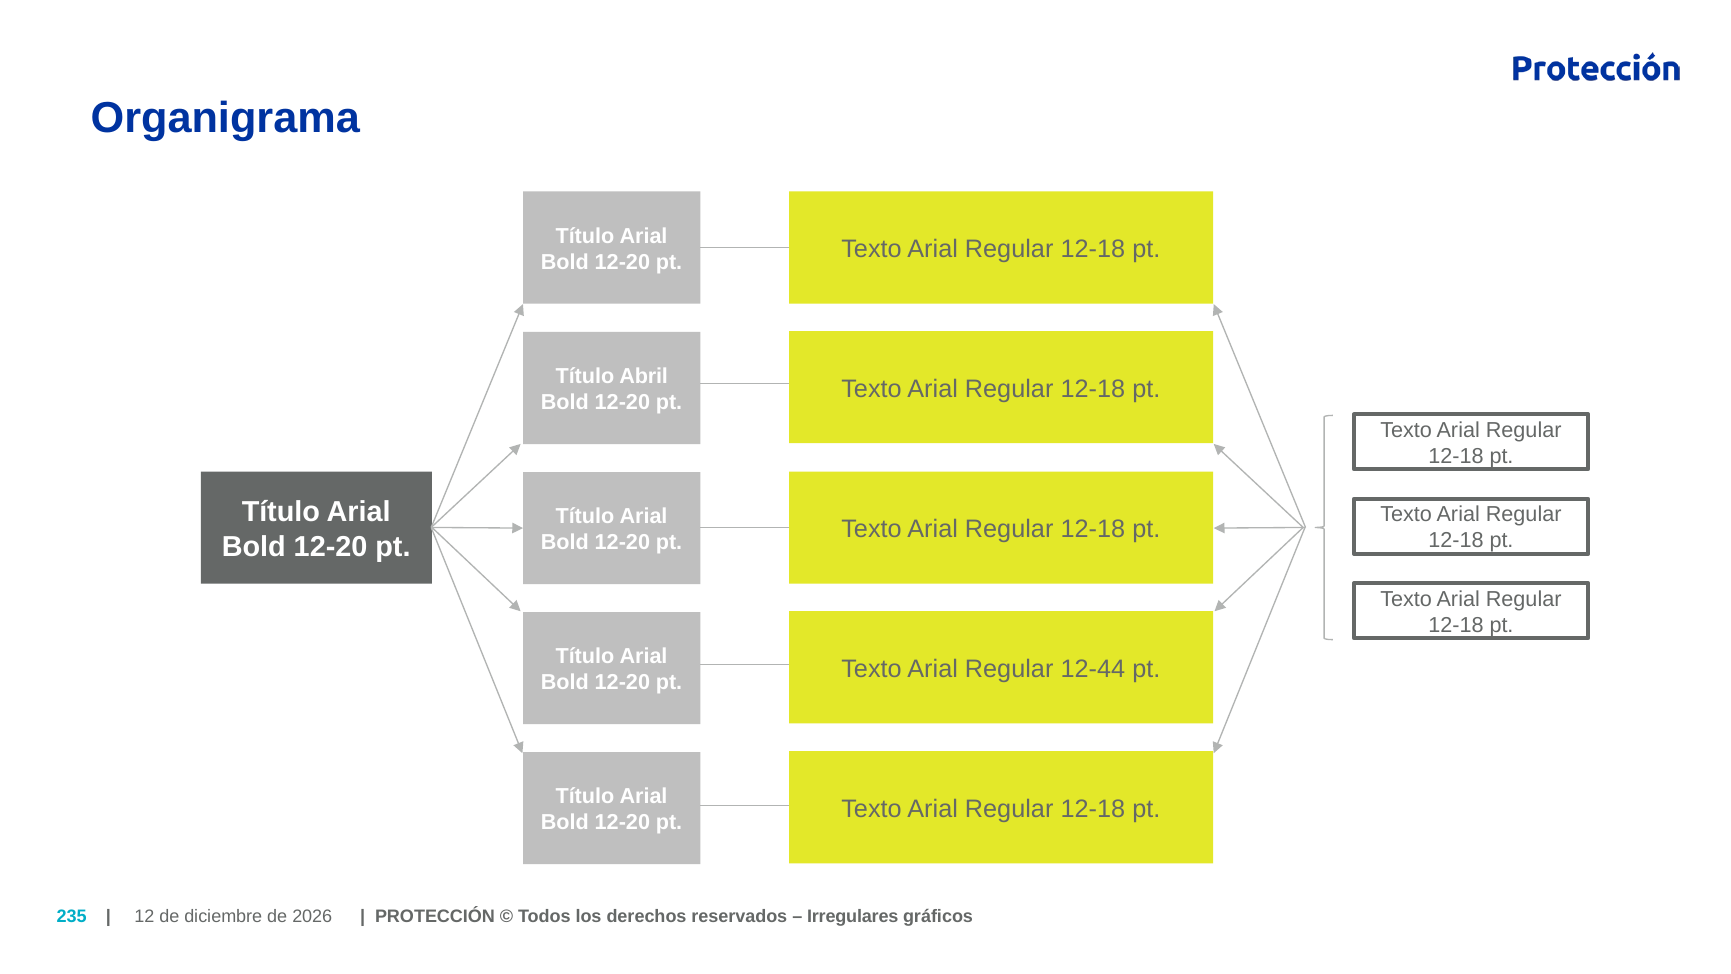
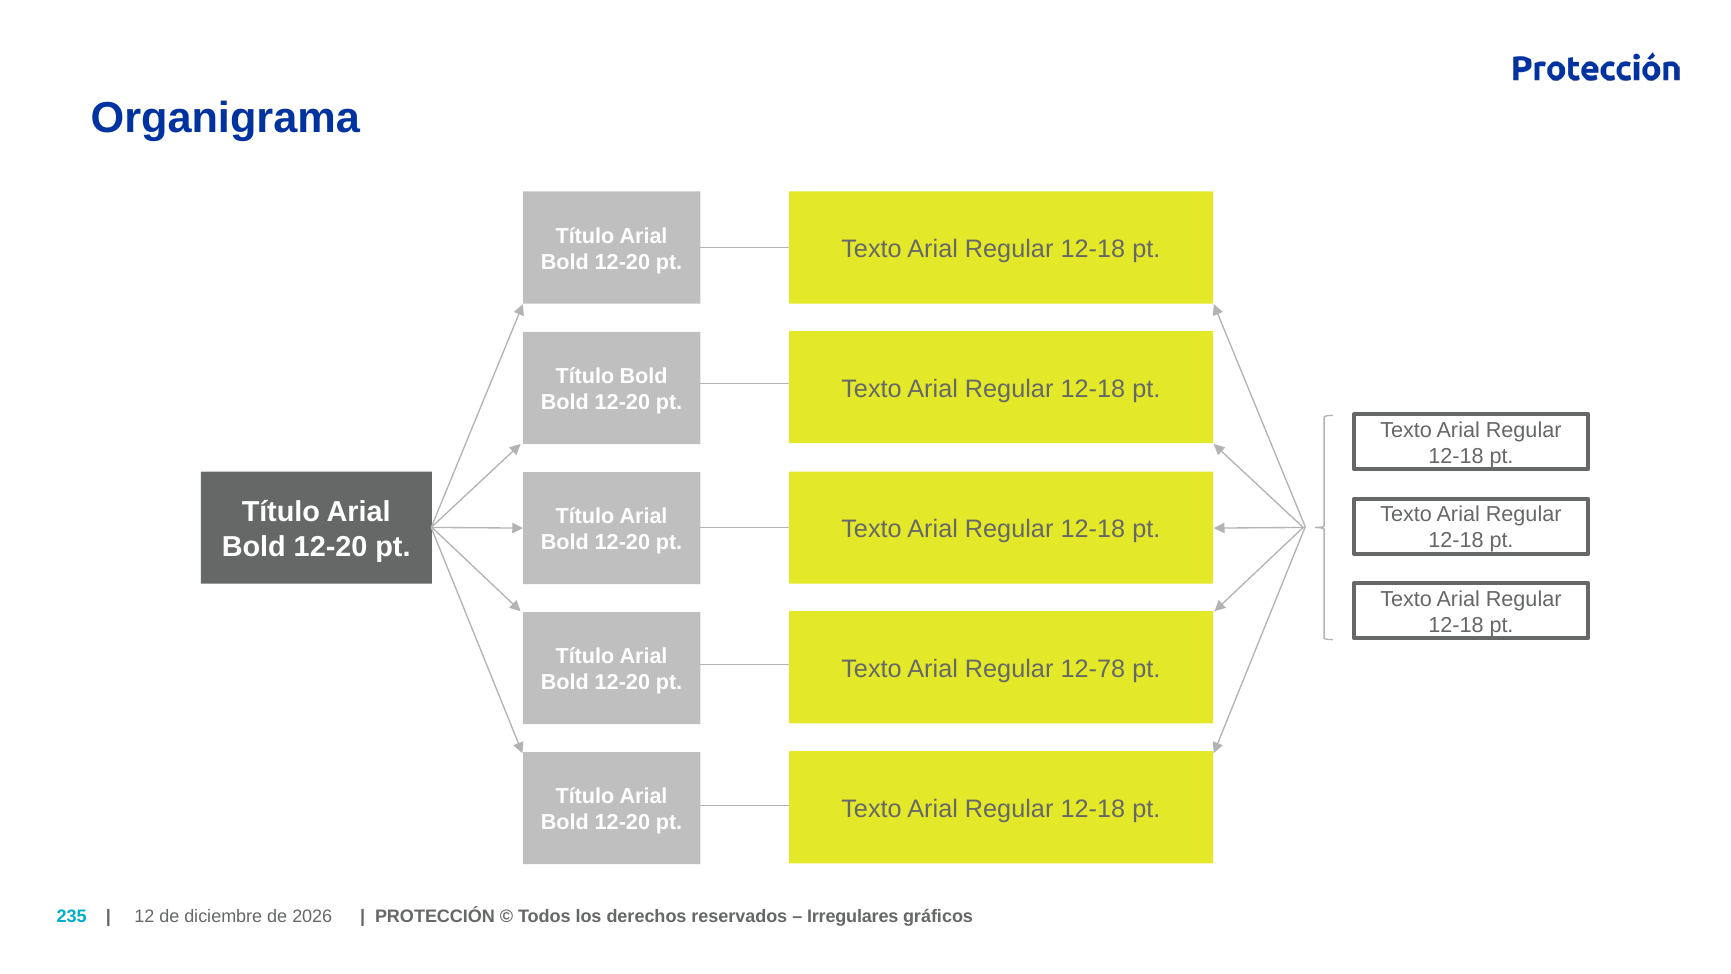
Título Abril: Abril -> Bold (644, 377)
12-44: 12-44 -> 12-78 (1093, 669)
